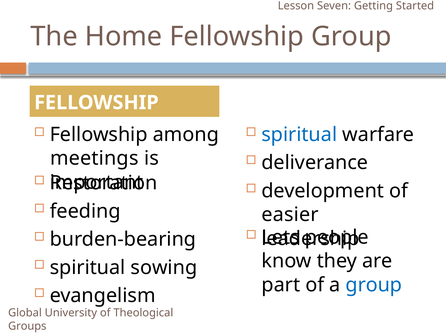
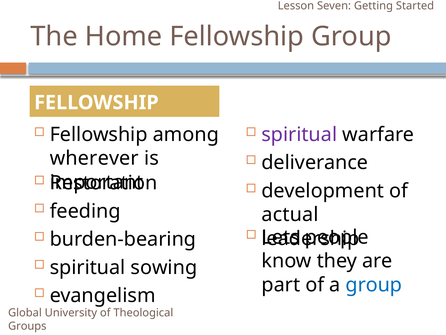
spiritual colour: blue -> purple (299, 134)
meetings: meetings -> wherever (94, 158)
easier: easier -> actual (290, 214)
